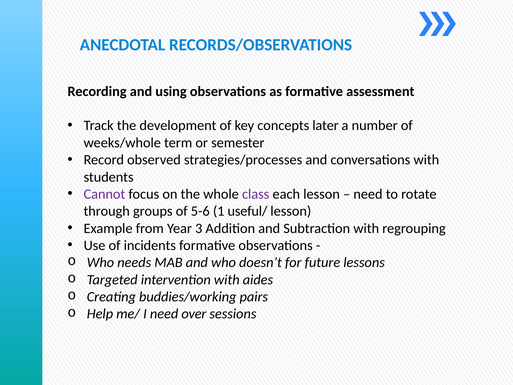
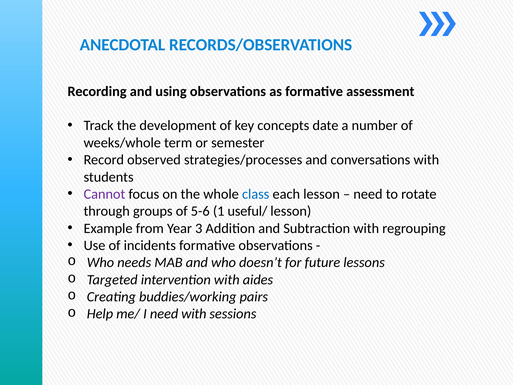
later: later -> date (325, 126)
class colour: purple -> blue (256, 194)
need over: over -> with (194, 314)
